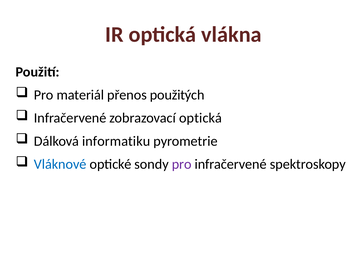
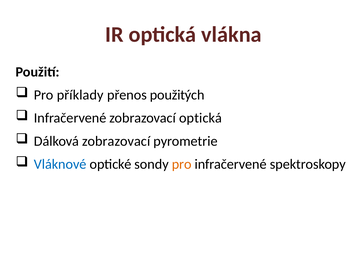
materiál: materiál -> příklady (80, 95)
Dálková informatiku: informatiku -> zobrazovací (116, 141)
pro colour: purple -> orange (182, 164)
